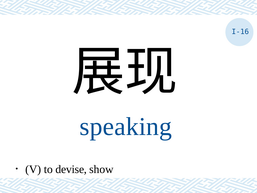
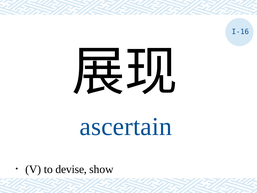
speaking: speaking -> ascertain (126, 126)
